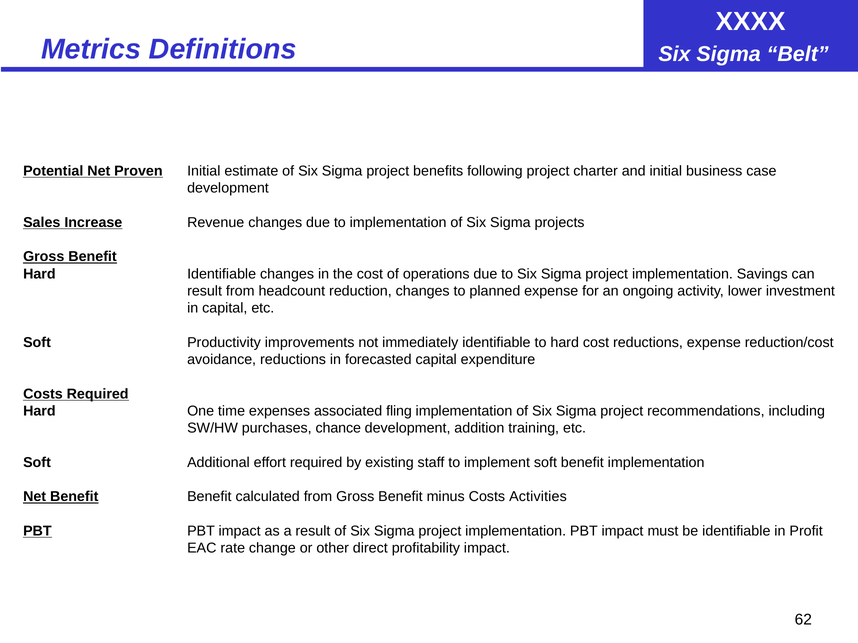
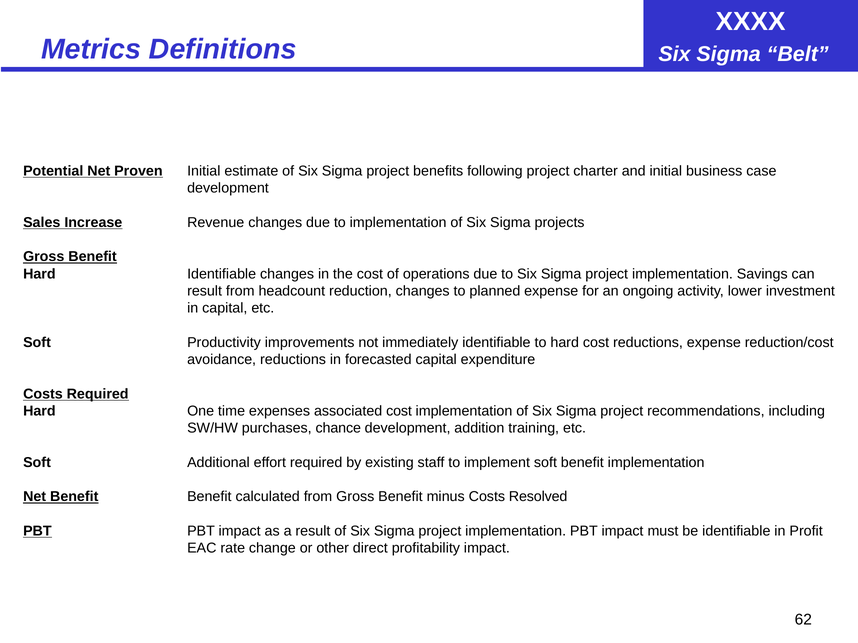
associated fling: fling -> cost (399, 411)
Activities: Activities -> Resolved (538, 497)
